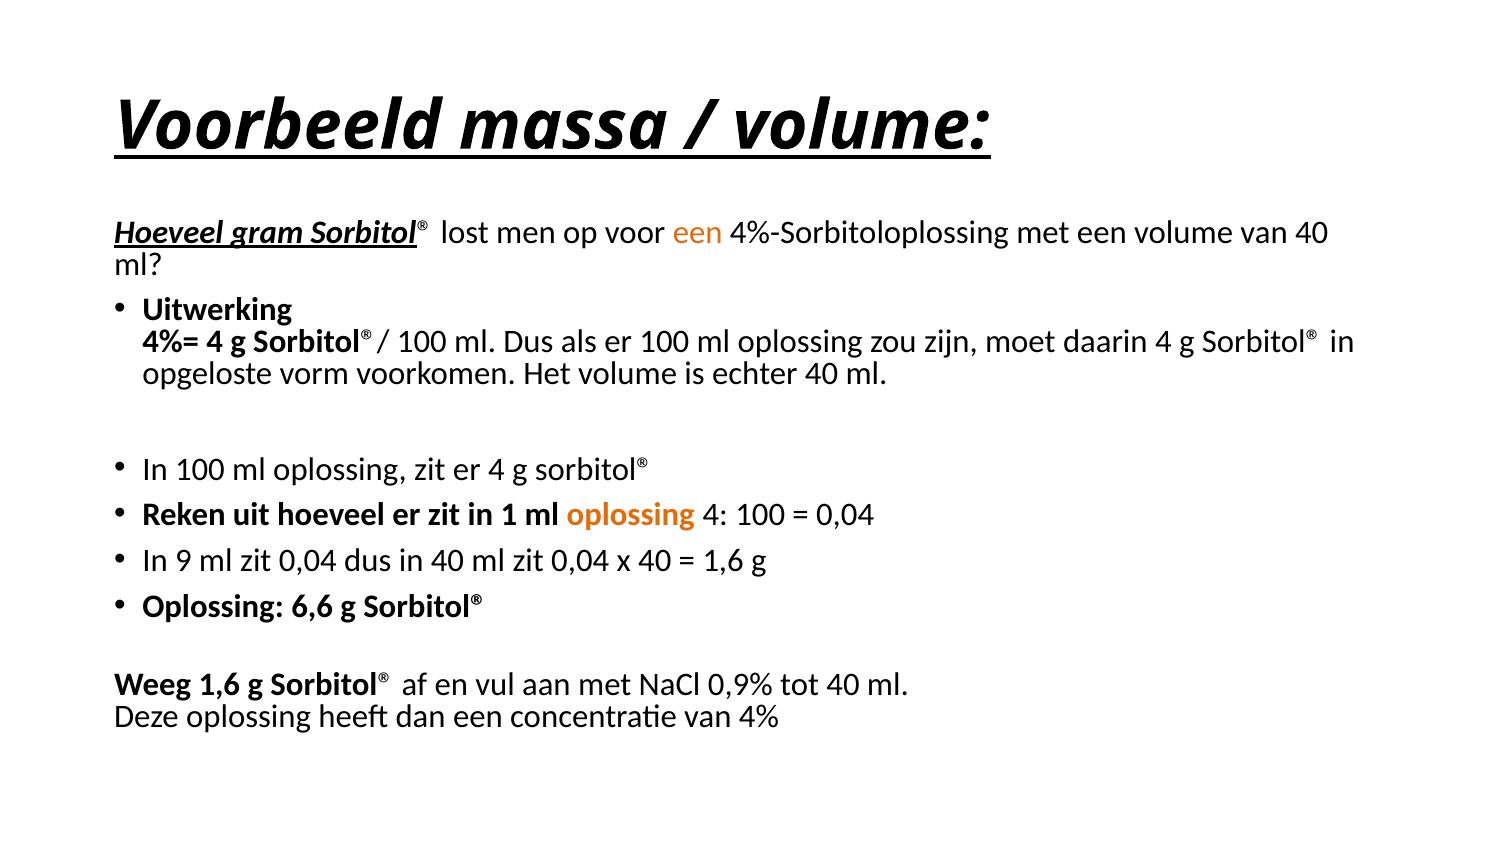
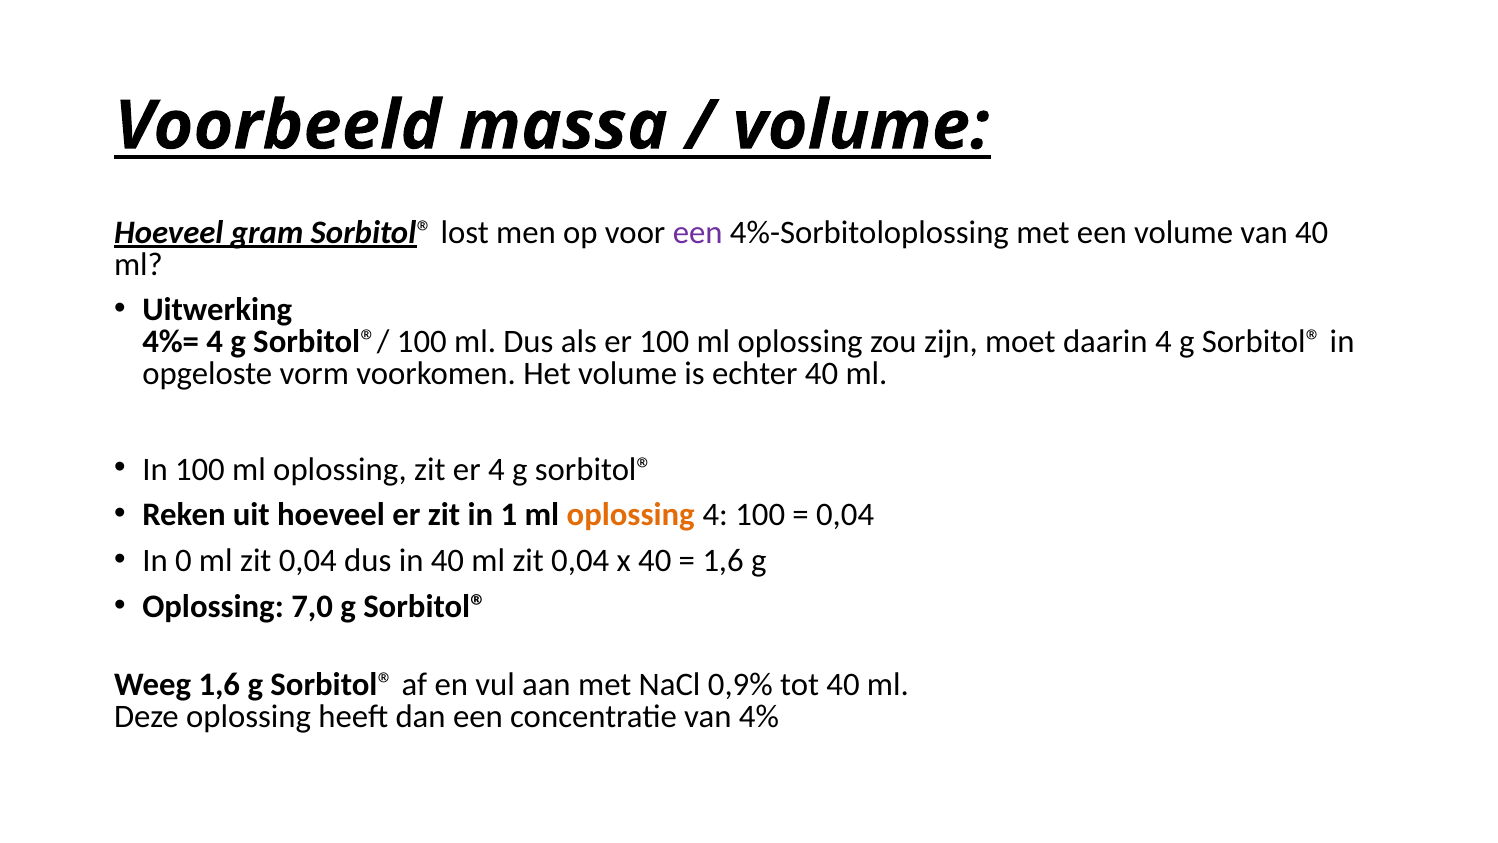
een colour: orange -> purple (698, 232)
9: 9 -> 0 (183, 561)
6,6: 6,6 -> 7,0 (312, 607)
